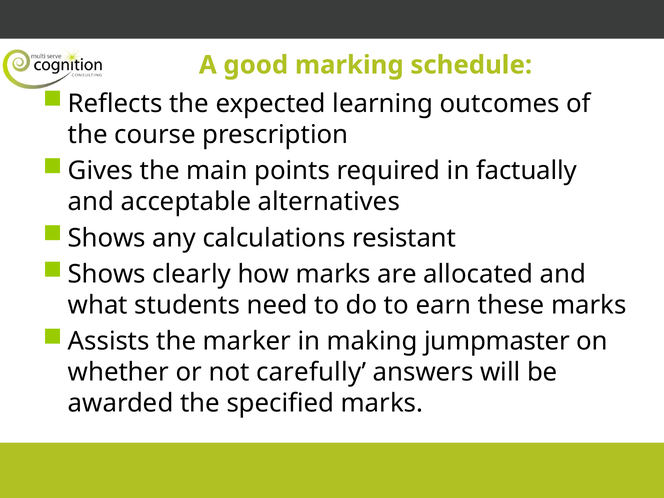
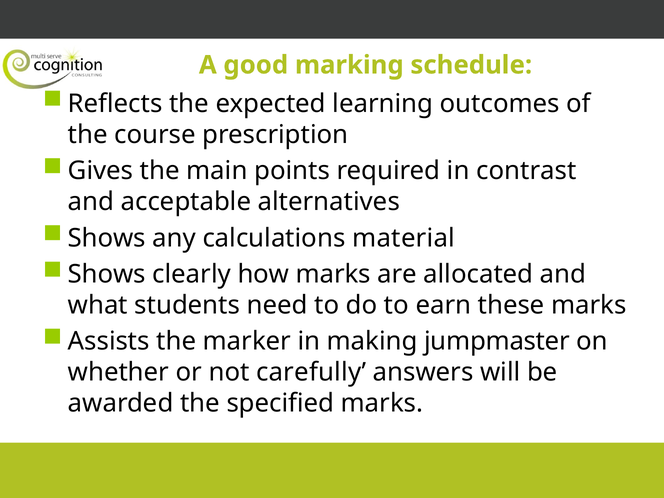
factually: factually -> contrast (526, 171)
resistant: resistant -> material (404, 238)
